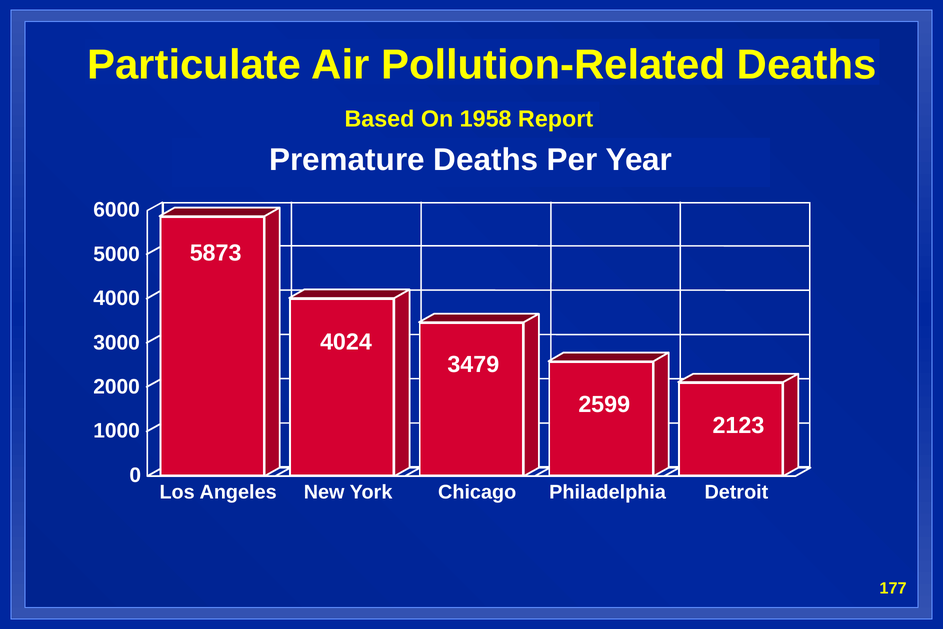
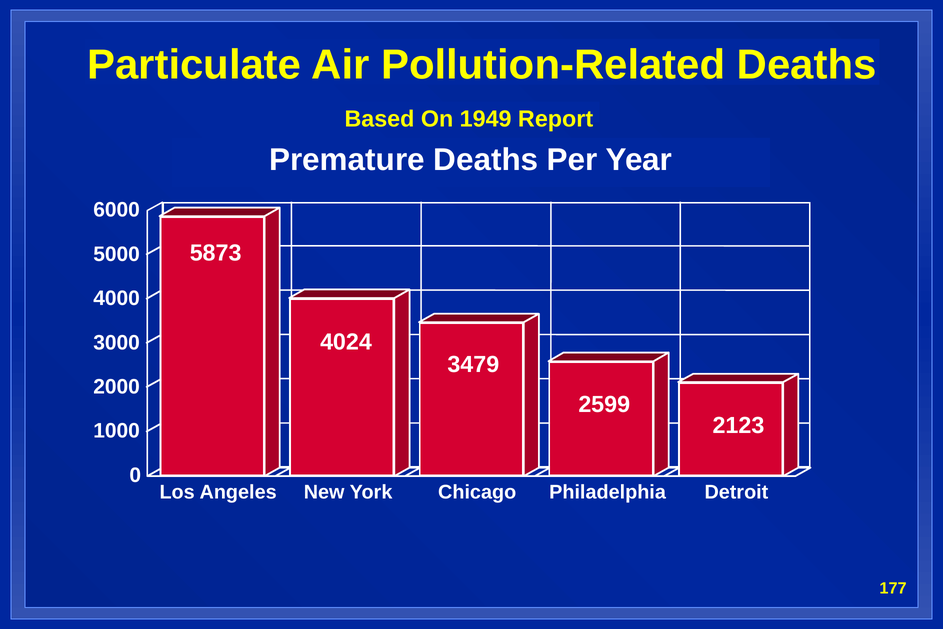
1958: 1958 -> 1949 (486, 119)
